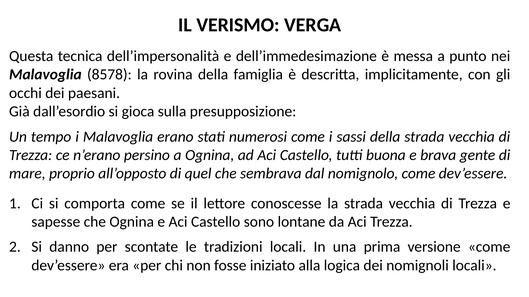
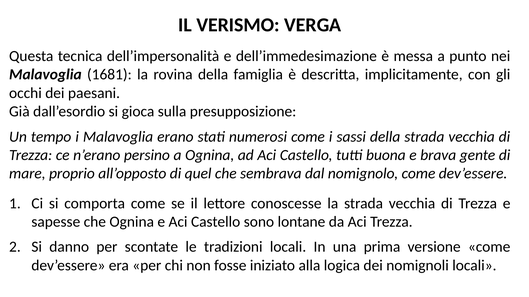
8578: 8578 -> 1681 (109, 75)
